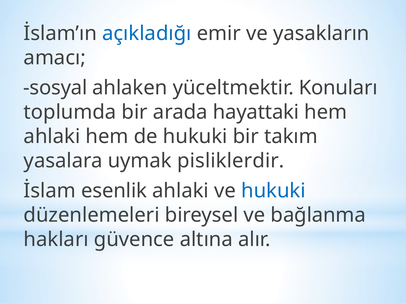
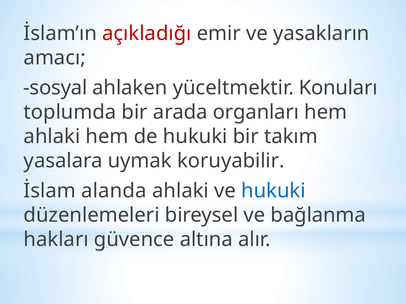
açıkladığı colour: blue -> red (147, 34)
hayattaki: hayattaki -> organları (256, 112)
pisliklerdir: pisliklerdir -> koruyabilir (231, 161)
esenlik: esenlik -> alanda (114, 191)
